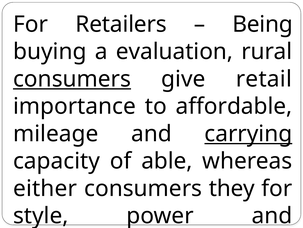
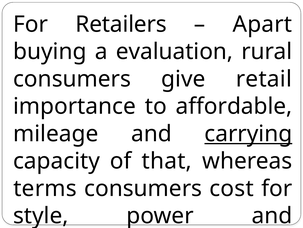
Being: Being -> Apart (262, 24)
consumers underline: present -> none (72, 79)
able: able -> that (167, 161)
either: either -> terms (45, 188)
they: they -> cost (232, 188)
